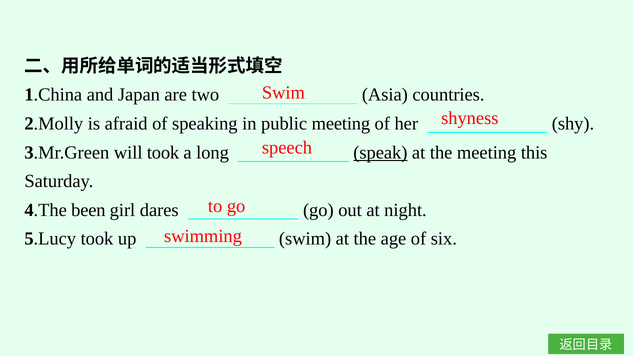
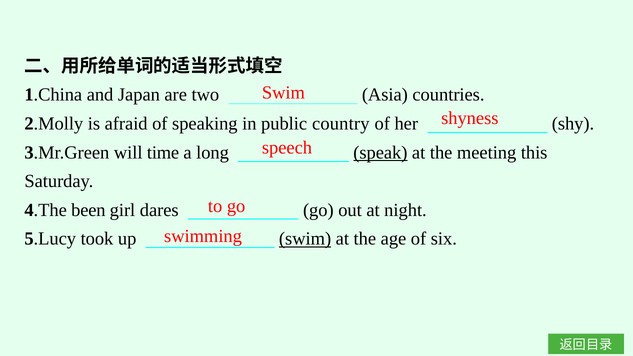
public meeting: meeting -> country (341, 124)
will took: took -> time (163, 153)
swim underline: none -> present (305, 239)
